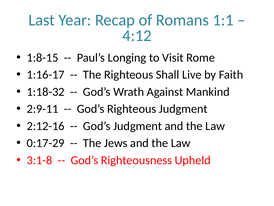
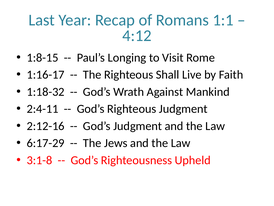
2:9-11: 2:9-11 -> 2:4-11 (43, 109)
0:17-29: 0:17-29 -> 6:17-29 (46, 143)
